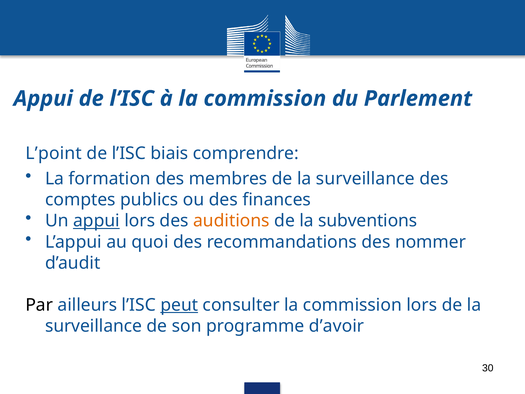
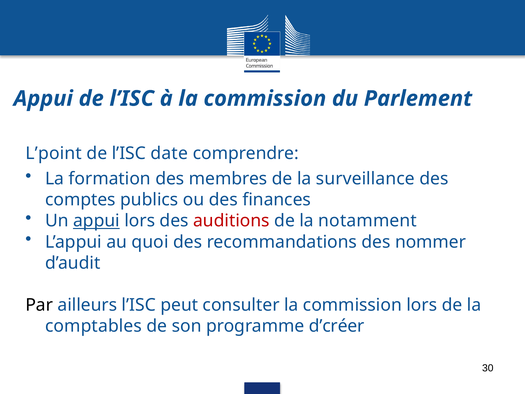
biais: biais -> date (169, 153)
auditions colour: orange -> red (231, 221)
subventions: subventions -> notamment (368, 221)
peut underline: present -> none (179, 305)
surveillance: surveillance -> comptables (93, 326)
d’avoir: d’avoir -> d’créer (337, 326)
